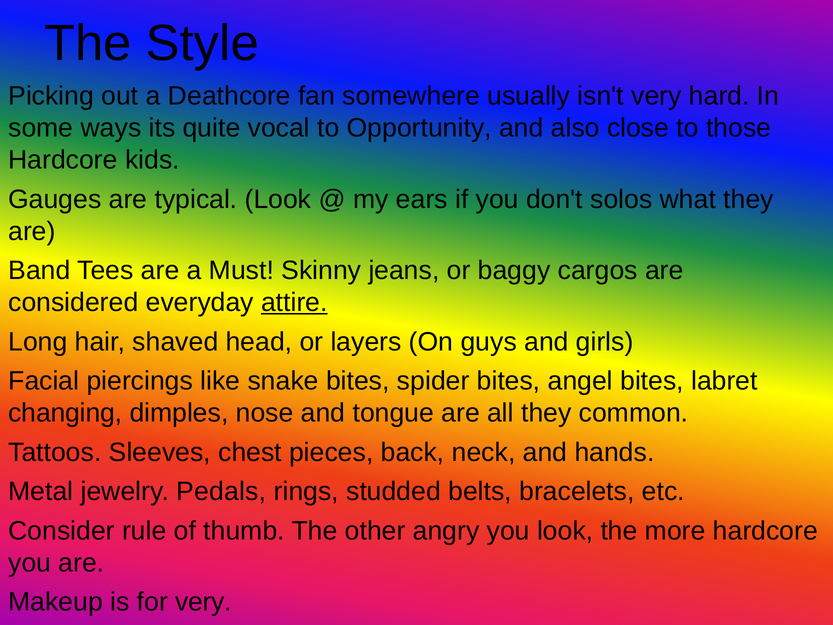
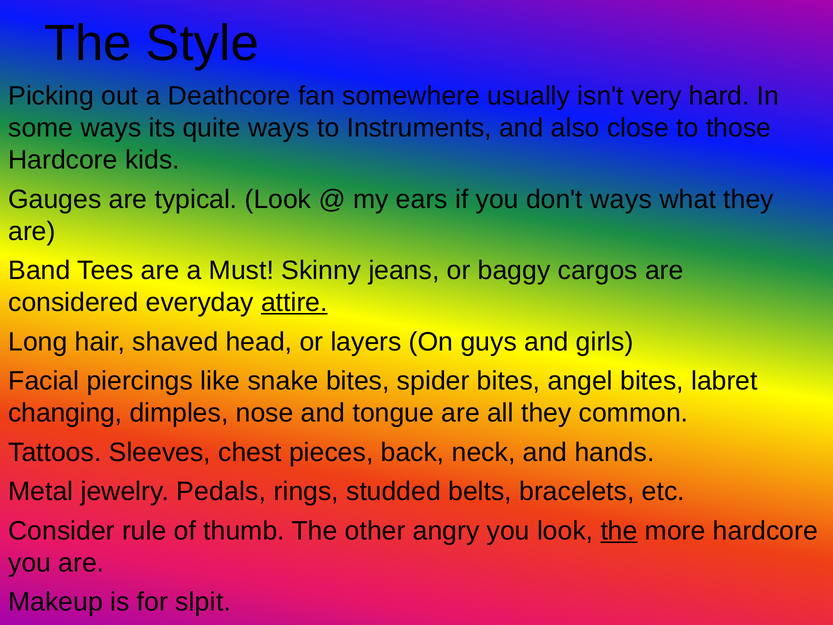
quite vocal: vocal -> ways (279, 128)
Opportunity: Opportunity -> Instruments (419, 128)
don't solos: solos -> ways (621, 199)
the underline: none -> present (619, 531)
for very: very -> slpit (203, 602)
